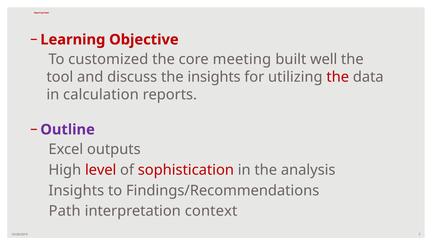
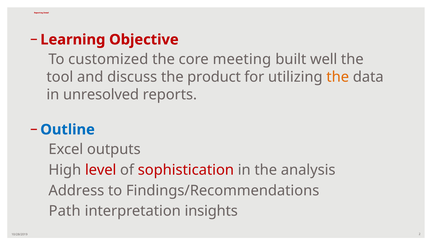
the insights: insights -> product (214, 77)
the colour: red -> orange (338, 77)
calculation: calculation -> unresolved (101, 95)
Outline colour: purple -> blue (68, 130)
Insights: Insights -> Address (76, 190)
context: context -> insights (211, 211)
